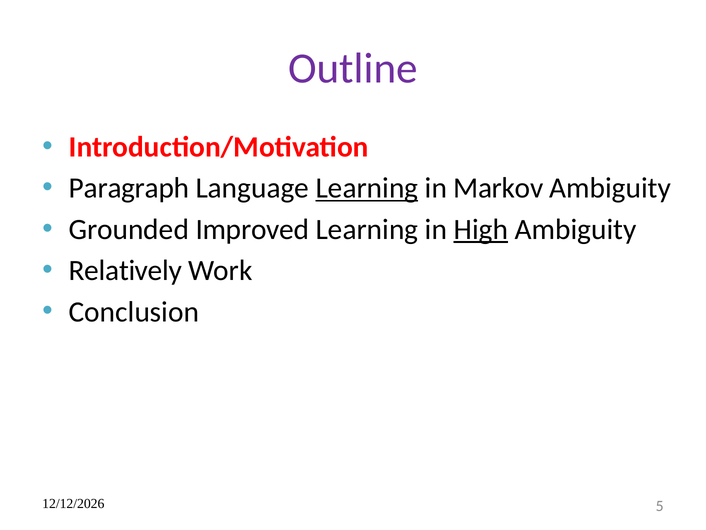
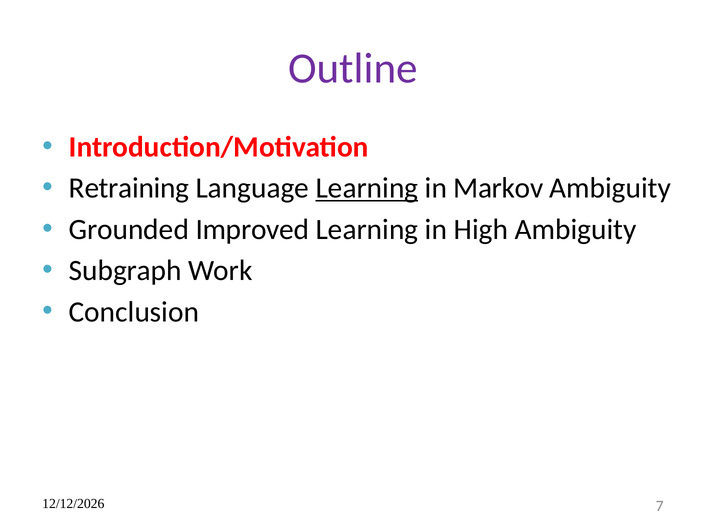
Paragraph: Paragraph -> Retraining (129, 188)
High underline: present -> none (481, 229)
Relatively: Relatively -> Subgraph (125, 270)
5: 5 -> 7 (660, 506)
